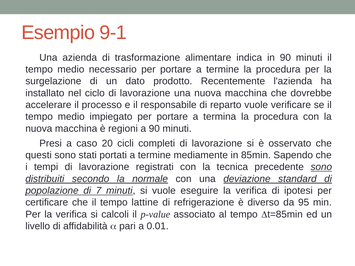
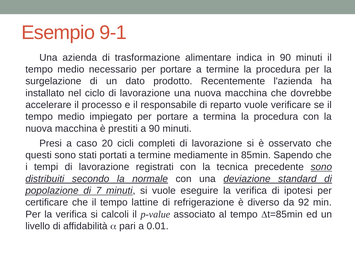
regioni: regioni -> prestiti (123, 129)
95: 95 -> 92 (304, 203)
